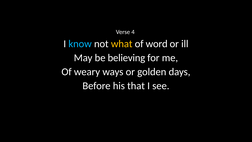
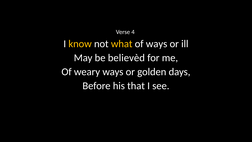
know colour: light blue -> yellow (80, 44)
of word: word -> ways (157, 44)
believing: believing -> believèd (126, 58)
